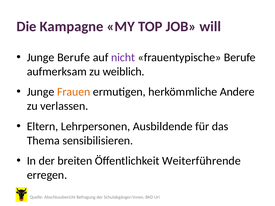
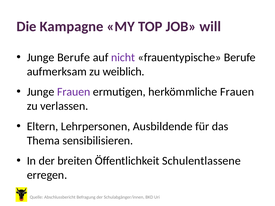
Frauen colour: orange -> purple (74, 92)
herkömmliche Andere: Andere -> Frauen (237, 92)
Weiterführende: Weiterführende -> Schulentlassene (201, 161)
